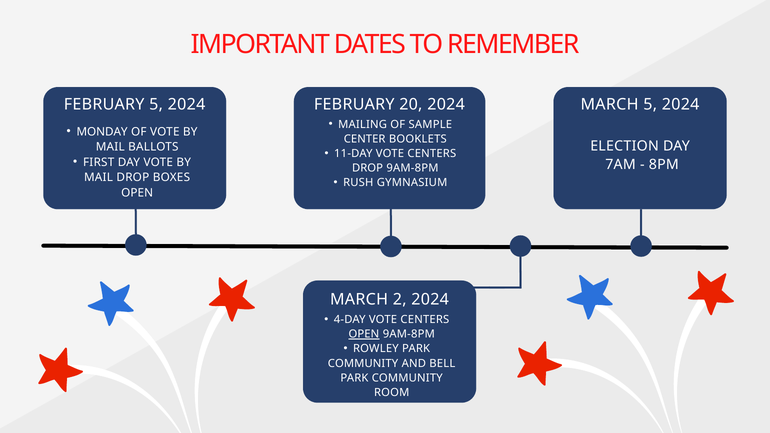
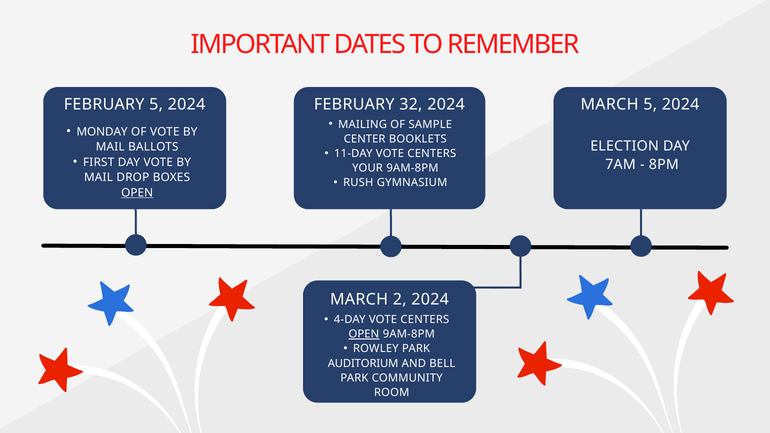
20: 20 -> 32 (411, 105)
DROP: DROP -> YOUR (367, 168)
OPEN underline: none -> present (137, 193)
COMMUNITY: COMMUNITY -> AUDITORIUM (363, 363)
